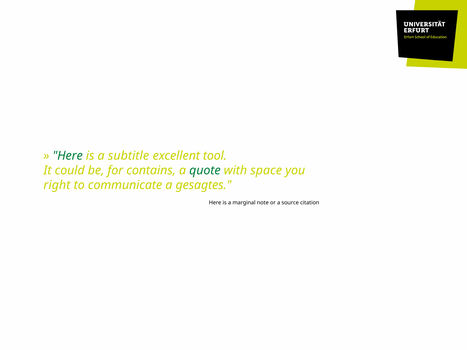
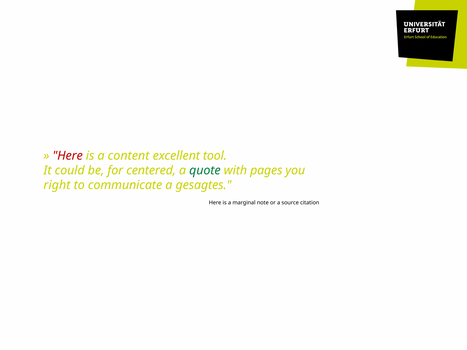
Here colour: green -> red (68, 156)
subtitle: subtitle -> content (129, 156)
contains: contains -> centered (151, 171)
space: space -> pages (266, 171)
